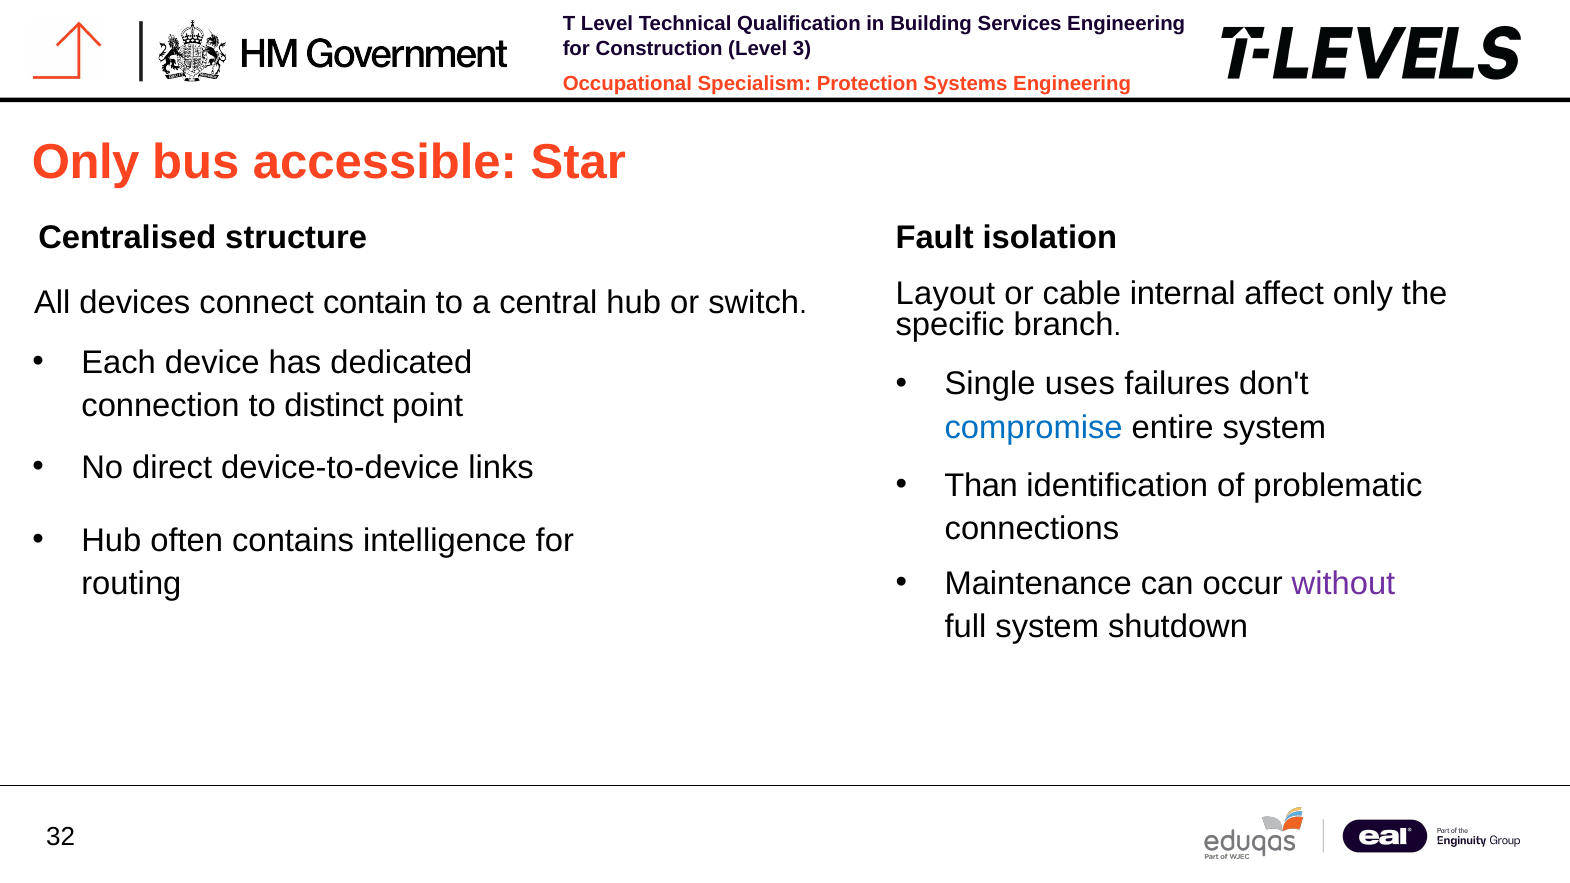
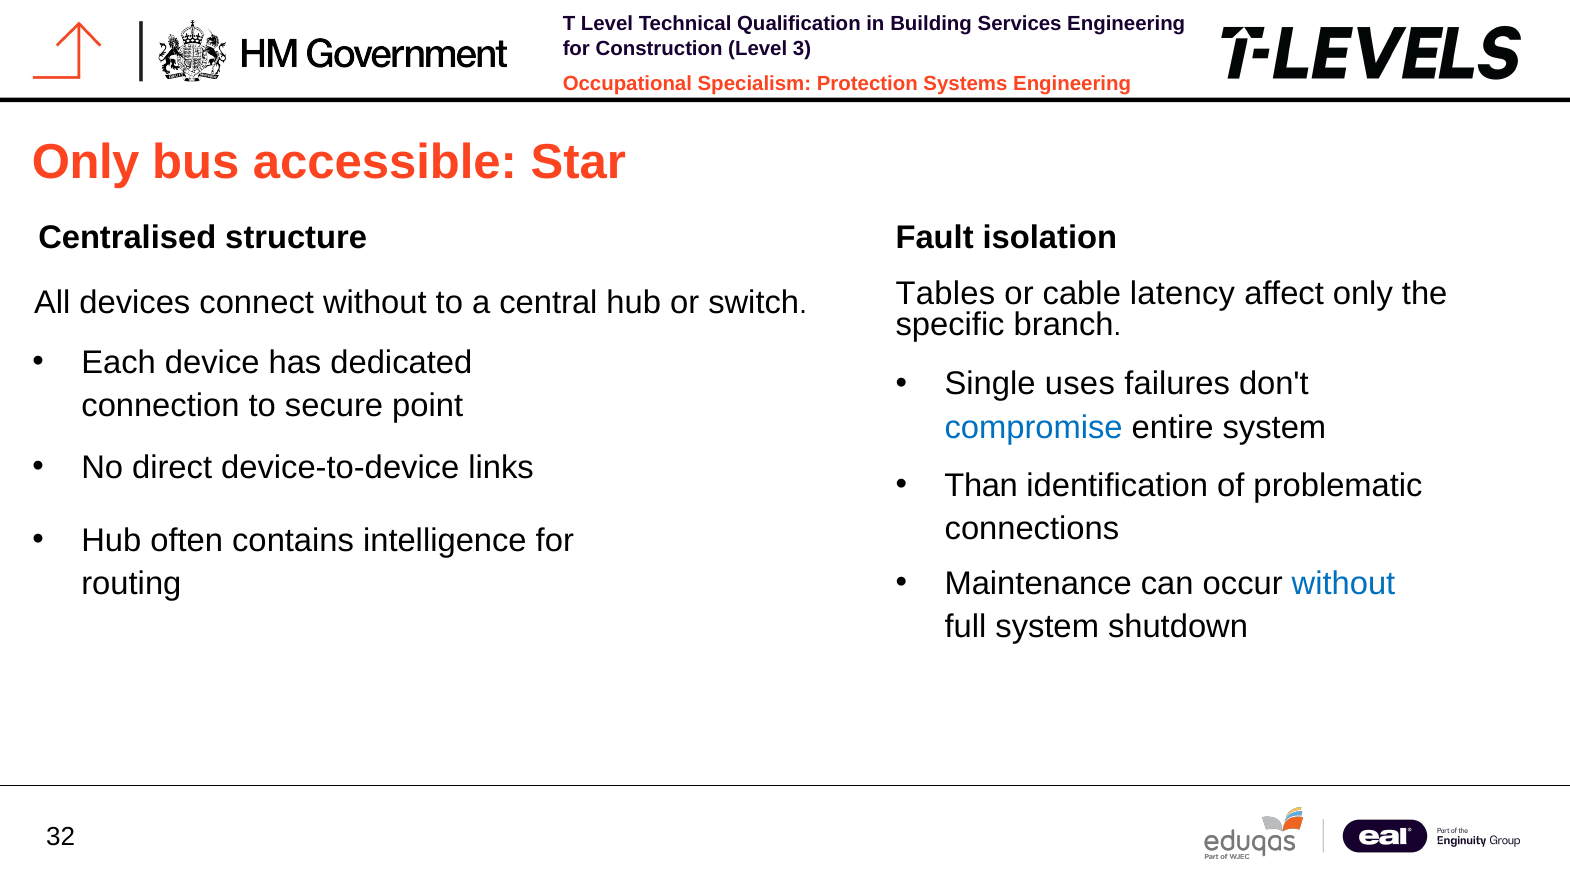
Layout: Layout -> Tables (945, 294)
internal: internal -> latency (1182, 294)
connect contain: contain -> without (375, 303)
distinct: distinct -> secure (334, 406)
without colour: purple -> blue (1343, 584)
